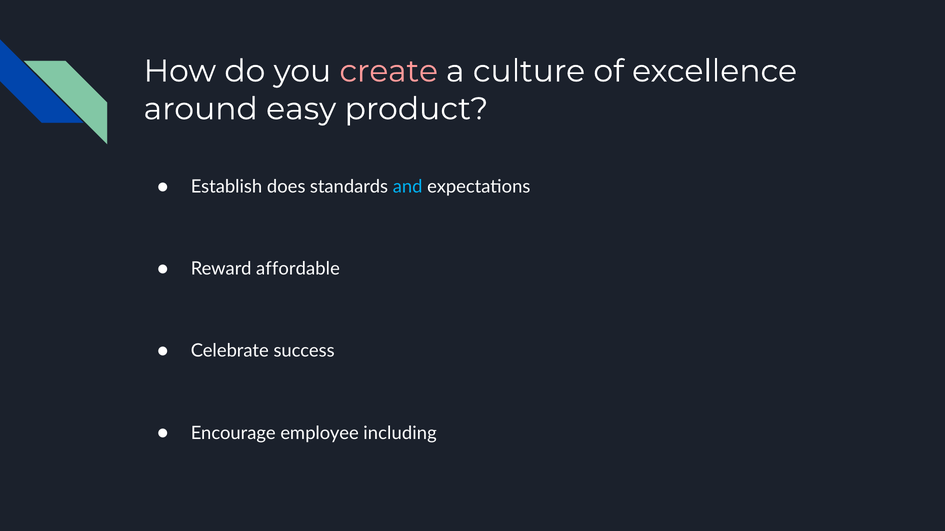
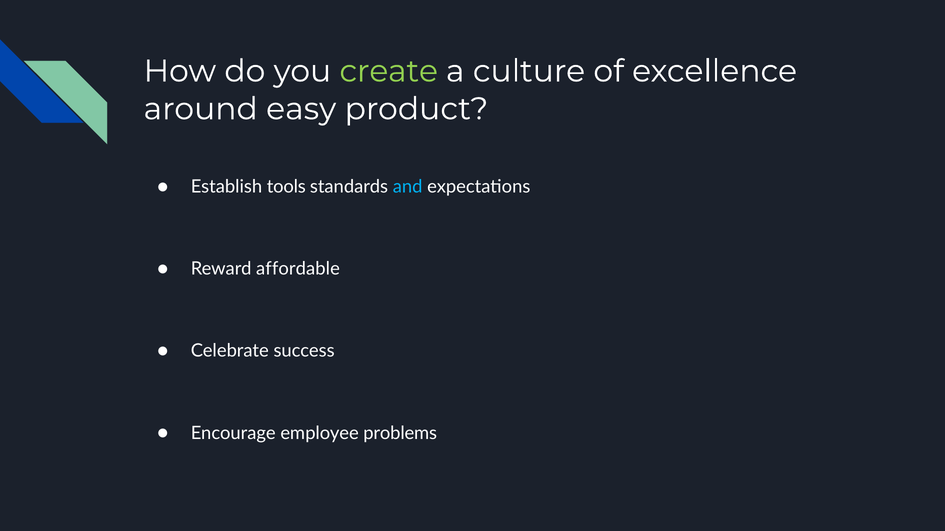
create colour: pink -> light green (389, 71)
does: does -> tools (286, 187)
including: including -> problems (400, 433)
